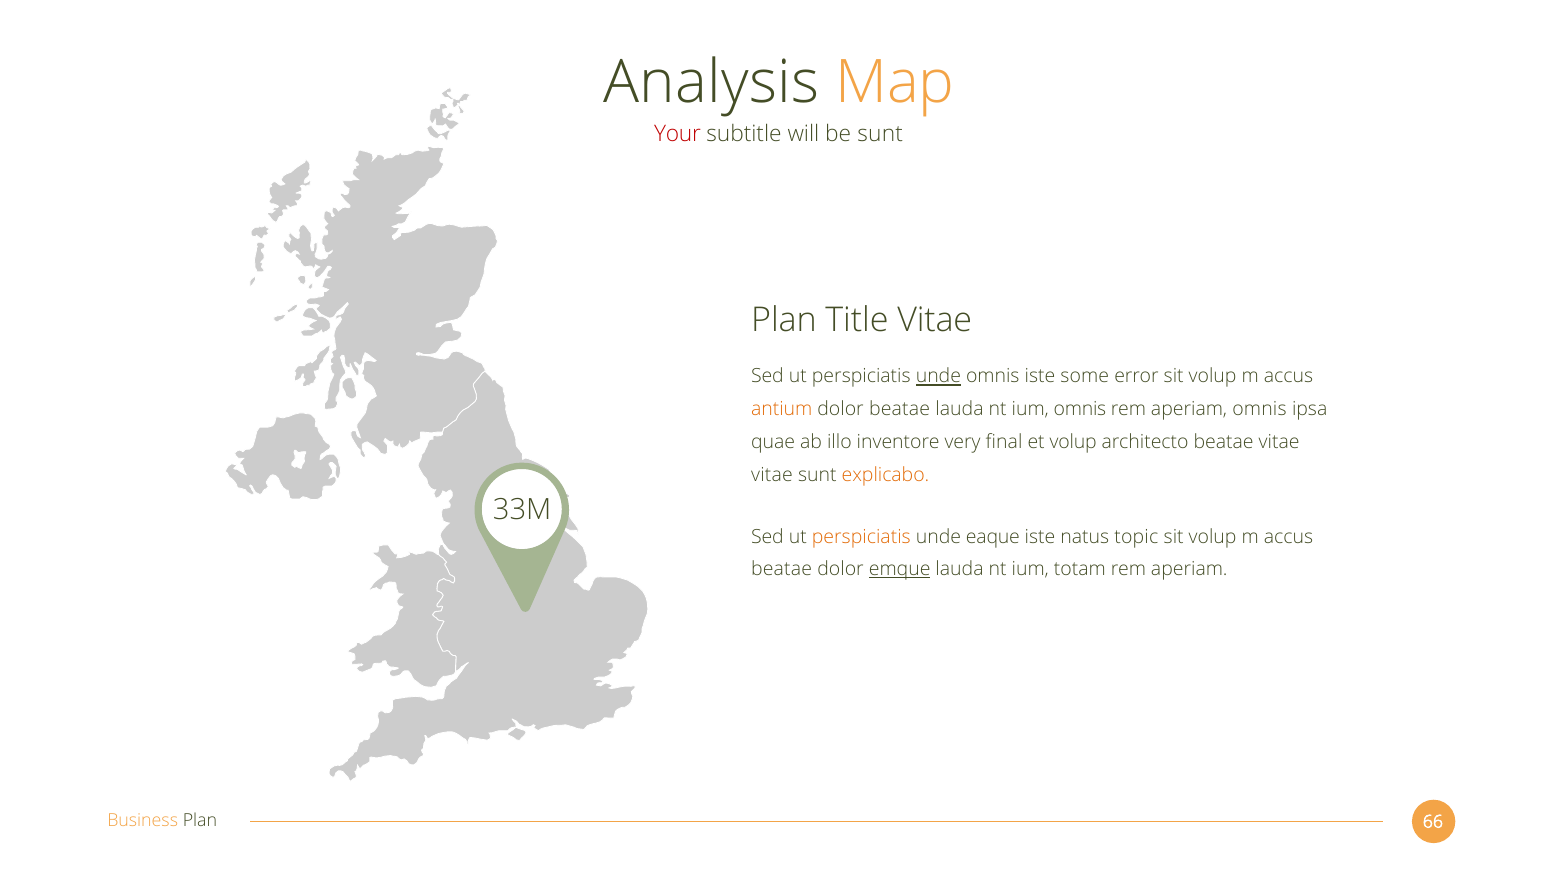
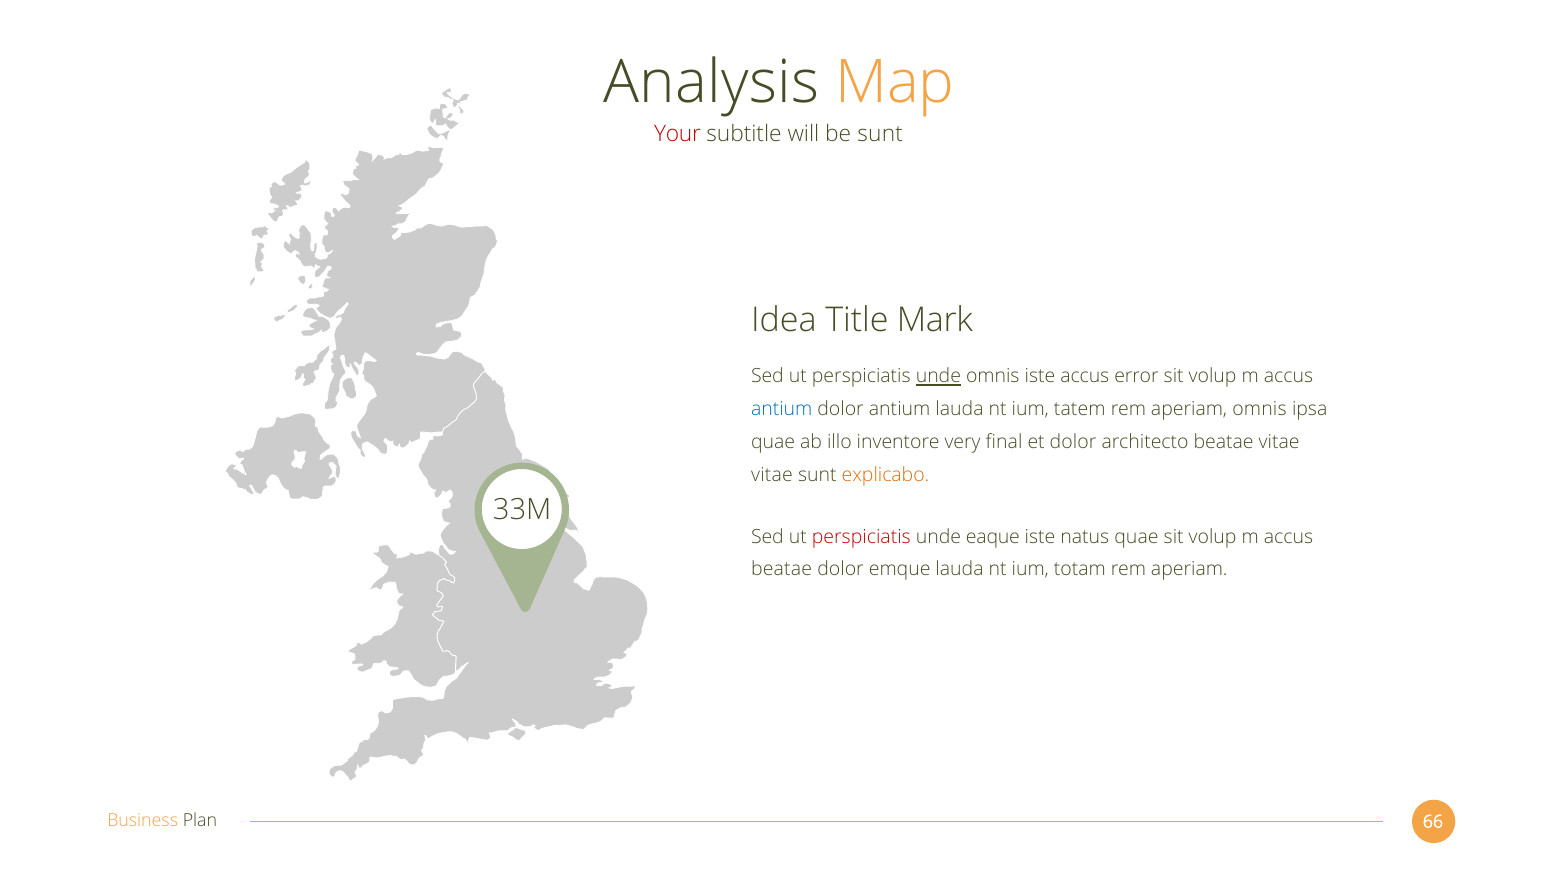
Plan: Plan -> Idea (784, 320)
Title Vitae: Vitae -> Mark (935, 320)
iste some: some -> accus (1085, 376)
antium colour: orange -> blue (782, 409)
dolor beatae: beatae -> antium (900, 409)
ium omnis: omnis -> tatem (1080, 409)
et volup: volup -> dolor (1073, 442)
perspiciatis colour: orange -> red (861, 536)
natus topic: topic -> quae (1136, 536)
emque underline: present -> none (900, 569)
